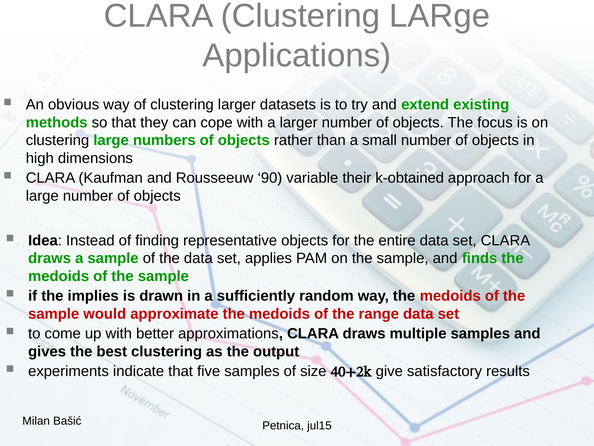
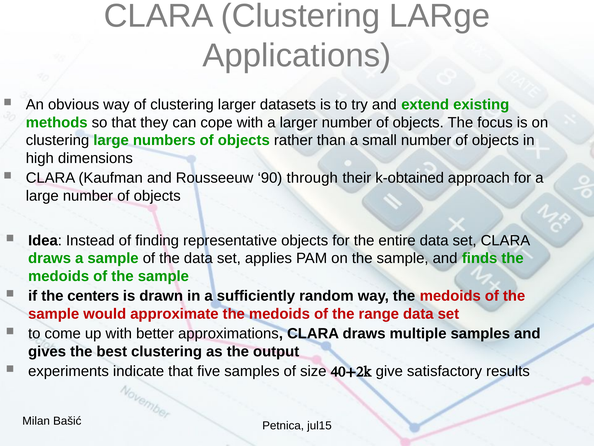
variable: variable -> through (312, 178)
implies: implies -> centers (93, 296)
